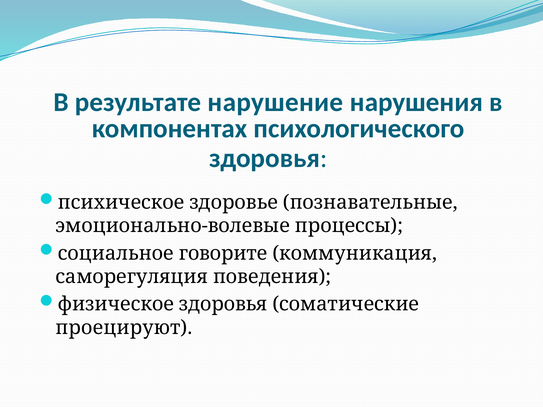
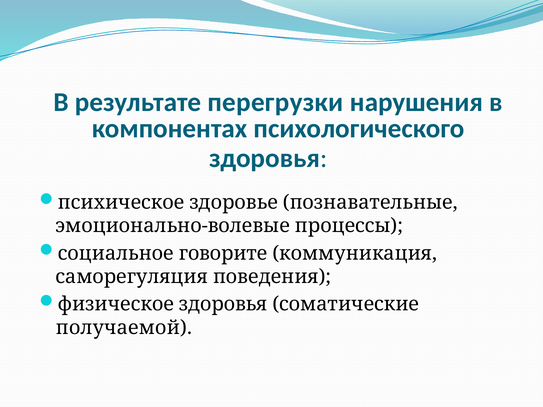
нарушение: нарушение -> перегрузки (275, 102)
проецируют: проецируют -> получаемой (124, 328)
